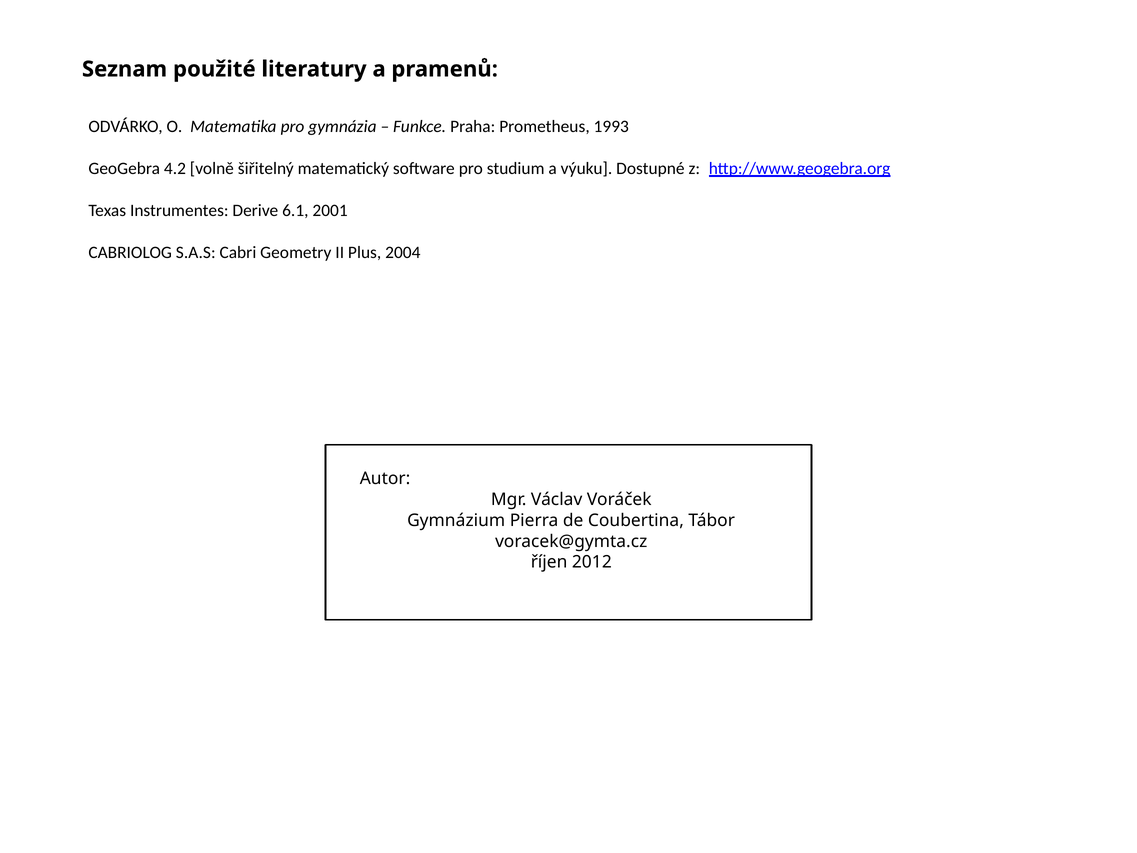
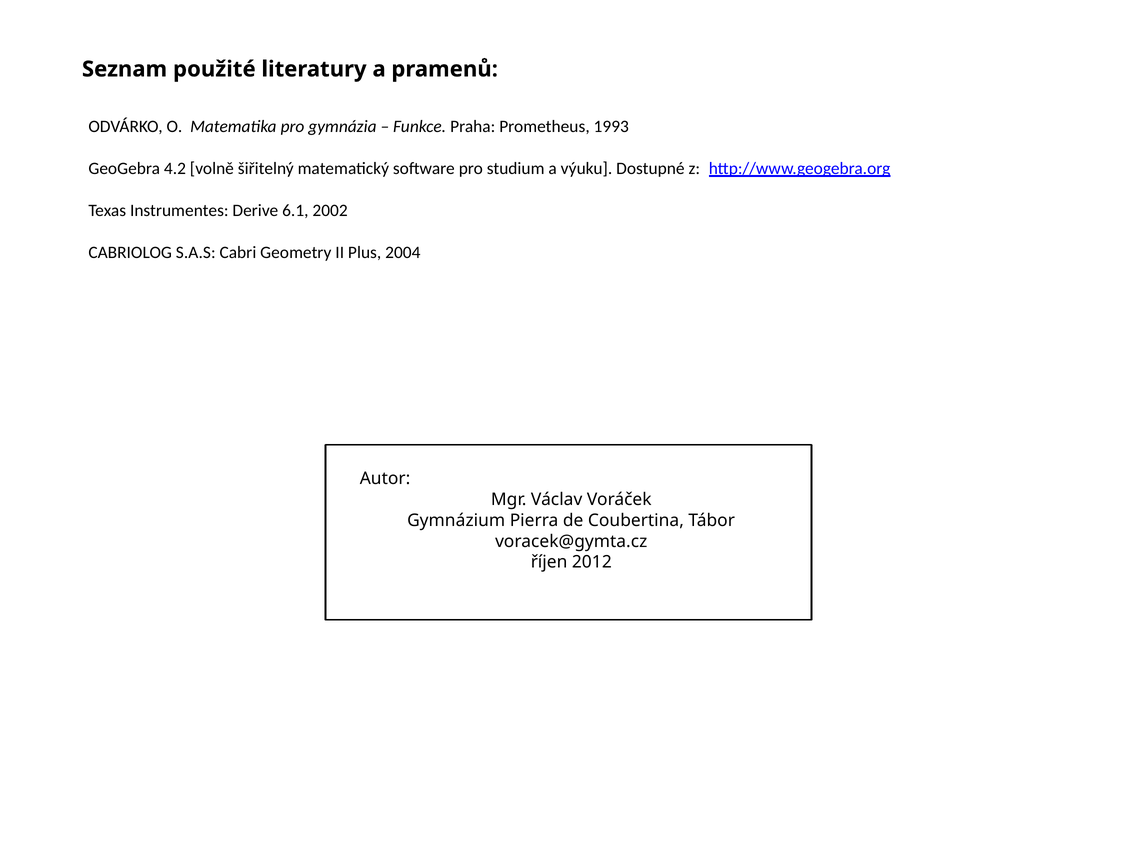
2001: 2001 -> 2002 (330, 211)
